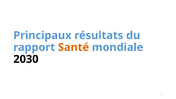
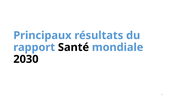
Santé colour: orange -> black (73, 47)
